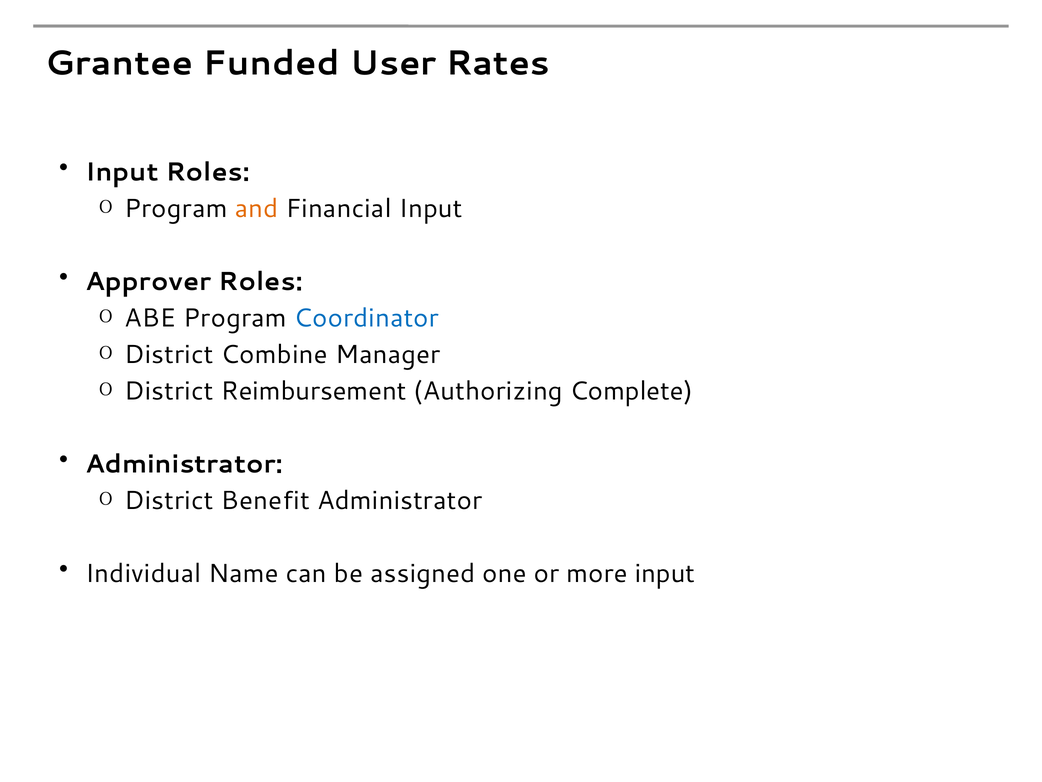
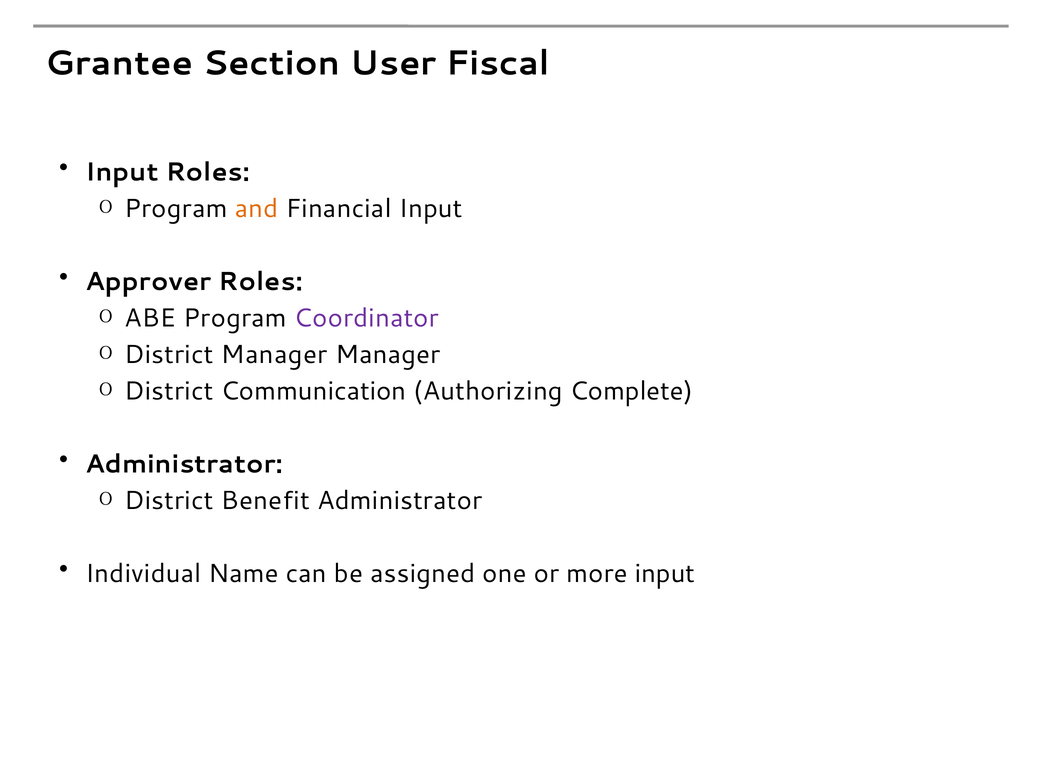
Funded: Funded -> Section (271, 63)
Rates: Rates -> Fiscal (498, 63)
Coordinator colour: blue -> purple (366, 318)
District Combine: Combine -> Manager (274, 354)
Reimbursement: Reimbursement -> Communication (314, 391)
